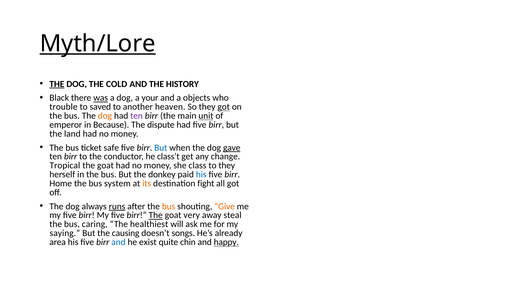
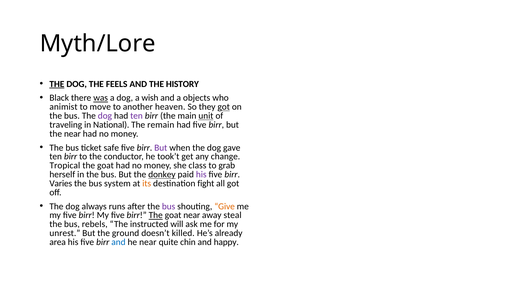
Myth/Lore underline: present -> none (98, 44)
COLD: COLD -> FEELS (117, 84)
your: your -> wish (150, 98)
trouble: trouble -> animist (63, 107)
saved: saved -> move (100, 107)
dog colour: orange -> purple (105, 116)
emperor: emperor -> traveling (66, 125)
Because: Because -> National (111, 125)
dispute: dispute -> remain (161, 125)
the land: land -> near (72, 134)
But colour: blue -> purple (161, 148)
gave underline: present -> none (232, 148)
class’t: class’t -> took’t (168, 157)
to they: they -> grab (227, 166)
donkey underline: none -> present (162, 175)
his colour: blue -> purple (201, 175)
Home: Home -> Varies (61, 184)
runs underline: present -> none (117, 206)
bus colour: orange -> purple (169, 206)
goat very: very -> near (192, 215)
caring: caring -> rebels (95, 224)
healthiest: healthiest -> instructed (149, 224)
saying: saying -> unrest (65, 233)
causing: causing -> ground (126, 233)
songs: songs -> killed (183, 233)
he exist: exist -> near (148, 242)
happy underline: present -> none (226, 242)
